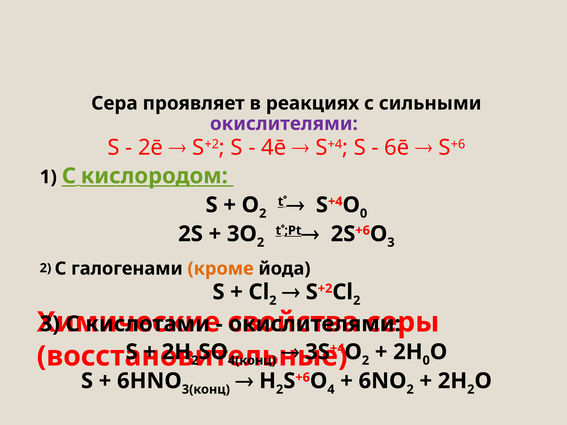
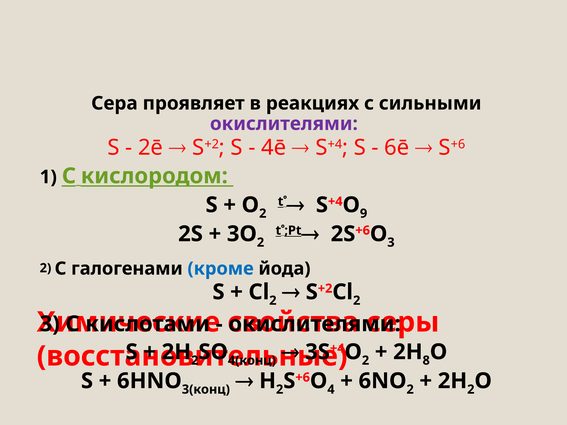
0: 0 -> 9 (364, 214)
кроме colour: orange -> blue (221, 269)
0: 0 -> 8 (426, 361)
